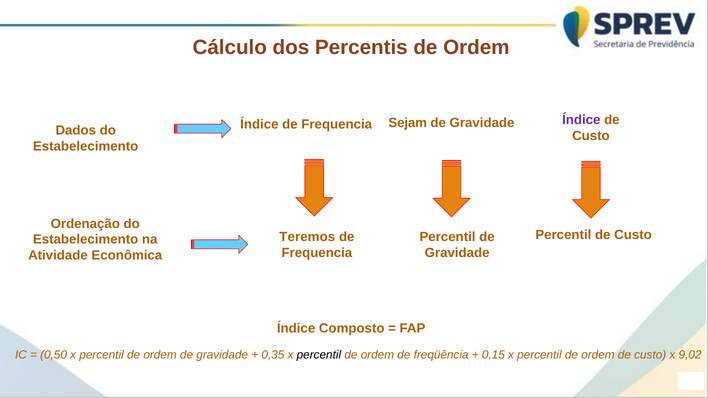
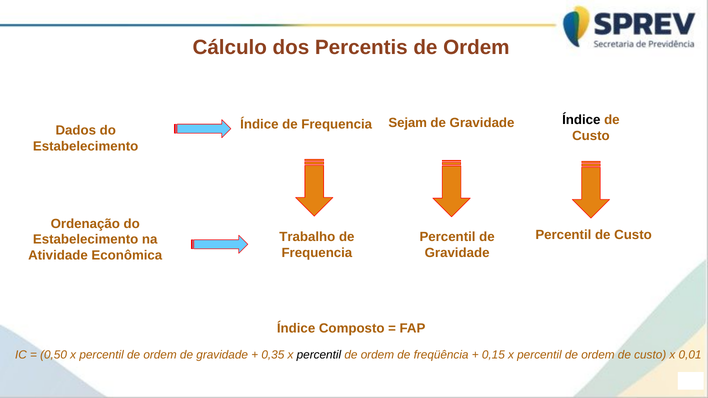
Índice colour: purple -> black (581, 120)
Teremos: Teremos -> Trabalho (307, 237)
9,02: 9,02 -> 0,01 (690, 355)
